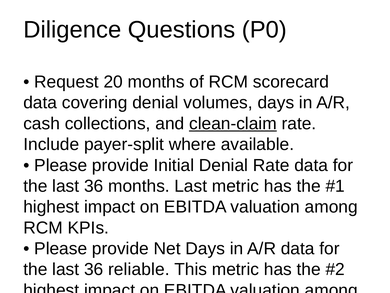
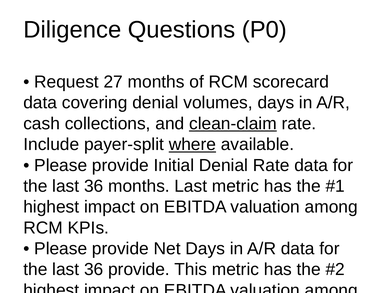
20: 20 -> 27 (113, 82)
where underline: none -> present (192, 144)
36 reliable: reliable -> provide (139, 269)
